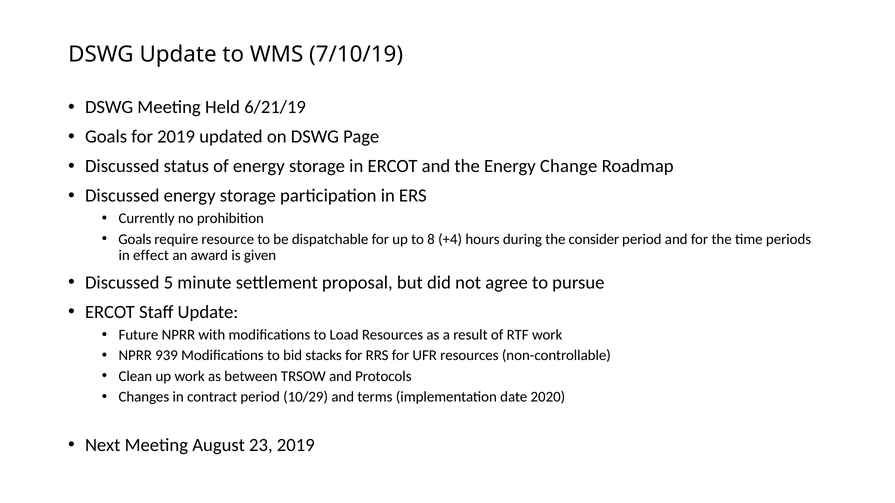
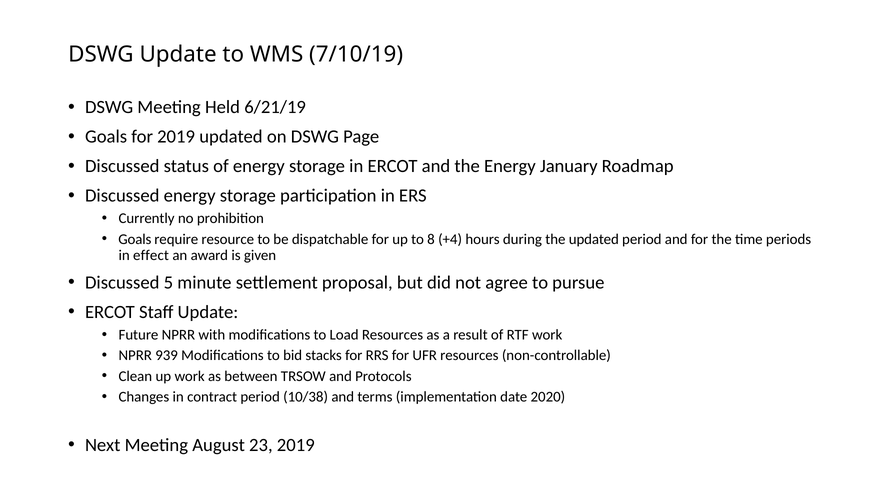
Change: Change -> January (569, 166)
the consider: consider -> updated (594, 239)
10/29: 10/29 -> 10/38 (306, 397)
